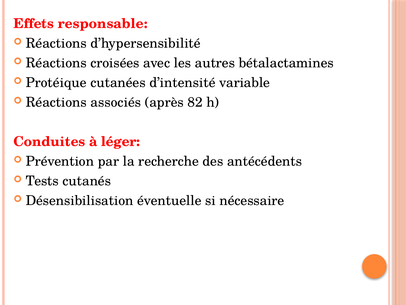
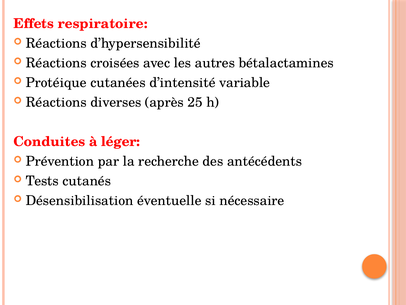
responsable: responsable -> respiratoire (103, 24)
associés: associés -> diverses (116, 102)
82: 82 -> 25 (195, 102)
